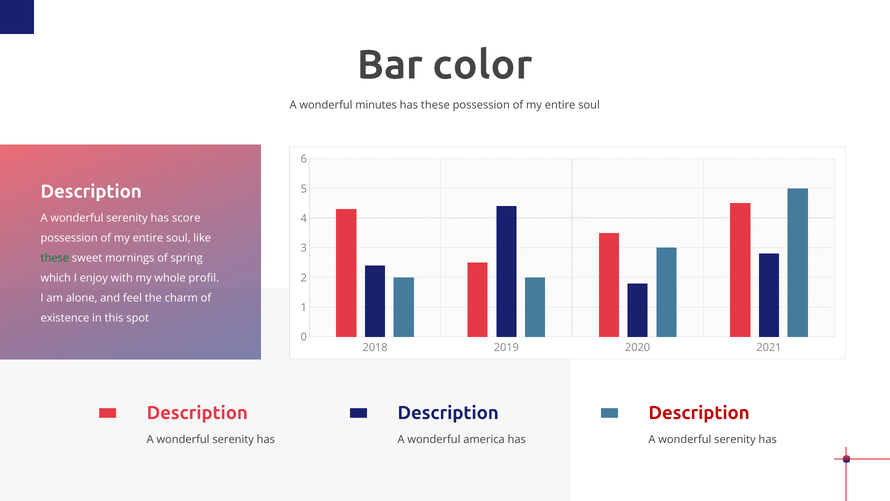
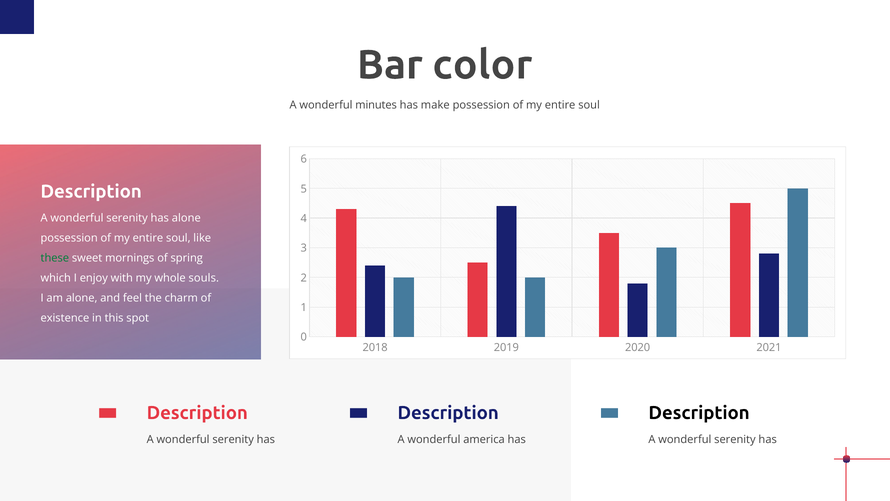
has these: these -> make (435, 105)
has score: score -> alone (186, 218)
profil: profil -> souls (204, 278)
Description colour: red -> black (699, 413)
